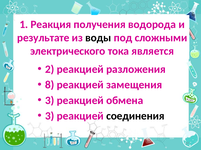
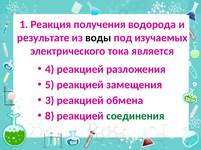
сложными: сложными -> изучаемых (161, 38)
2: 2 -> 4 (50, 70)
8: 8 -> 5 (50, 85)
3: 3 -> 8 (50, 117)
соединения colour: black -> green (135, 117)
